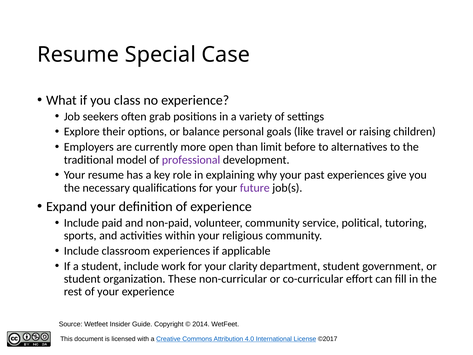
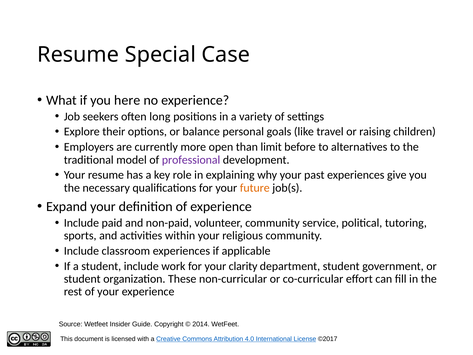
class: class -> here (127, 100)
grab: grab -> long (160, 116)
future colour: purple -> orange (255, 188)
